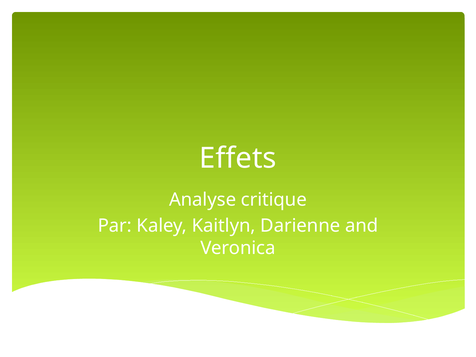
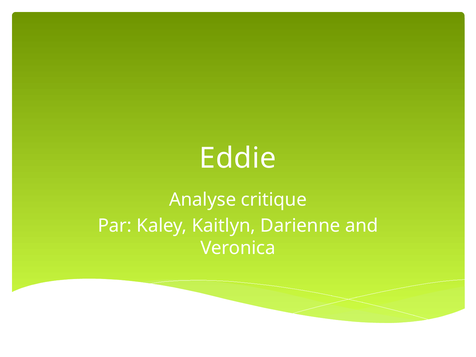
Effets: Effets -> Eddie (238, 158)
